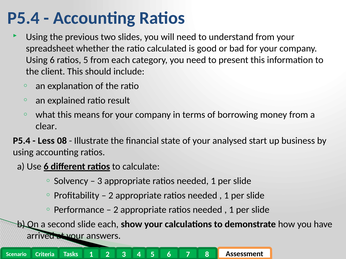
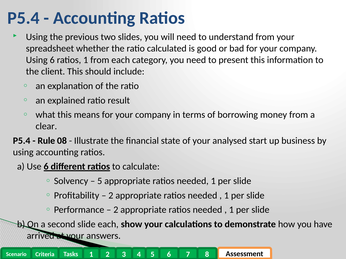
ratios 5: 5 -> 1 (86, 60)
Less: Less -> Rule (46, 141)
3: 3 -> 5 (100, 181)
